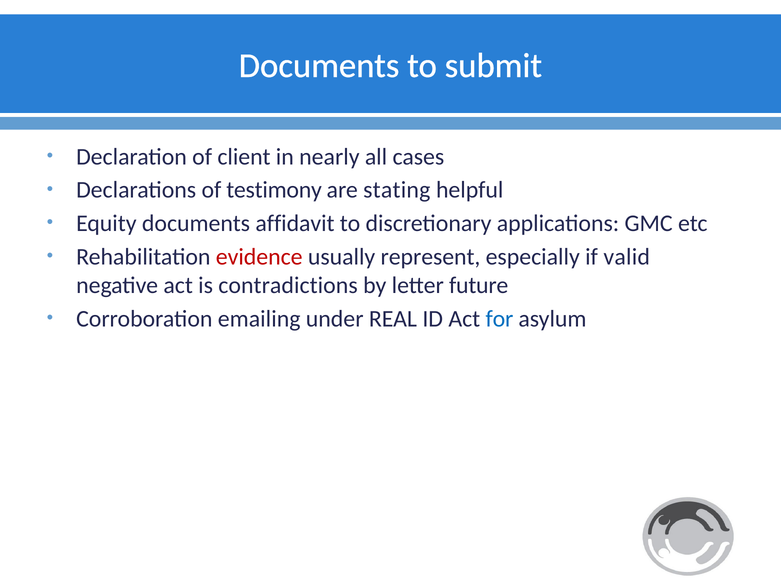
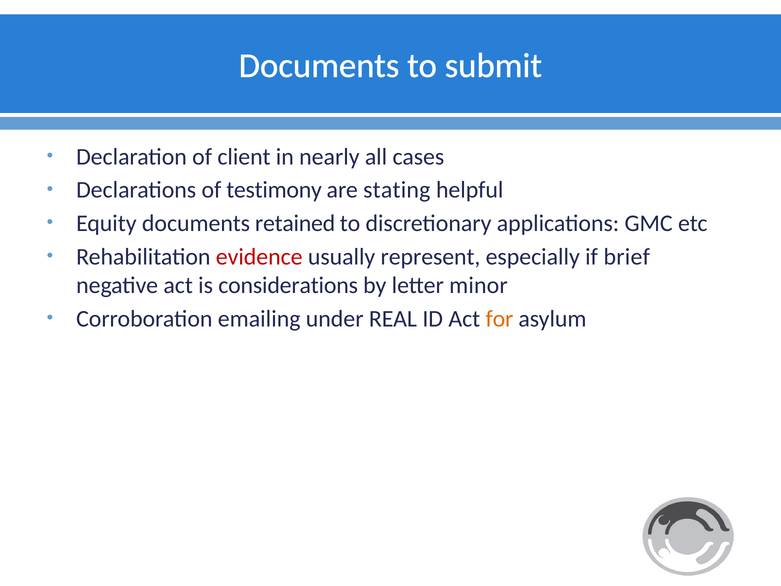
affidavit: affidavit -> retained (295, 223)
valid: valid -> brief (627, 257)
contradictions: contradictions -> considerations (288, 285)
future: future -> minor (478, 285)
for colour: blue -> orange (499, 319)
